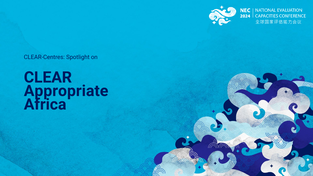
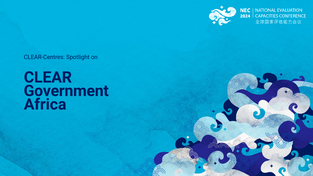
Appropriate: Appropriate -> Government (66, 91)
